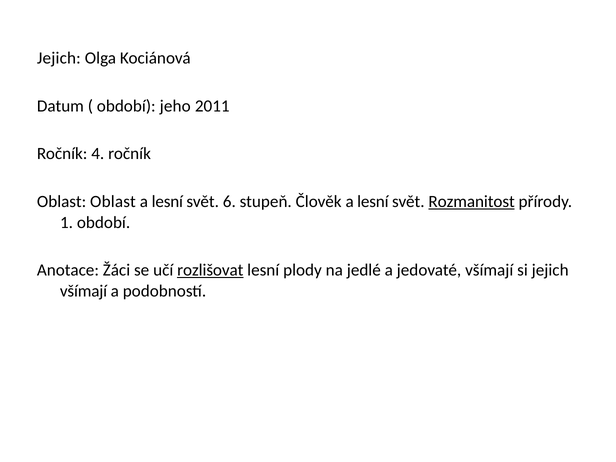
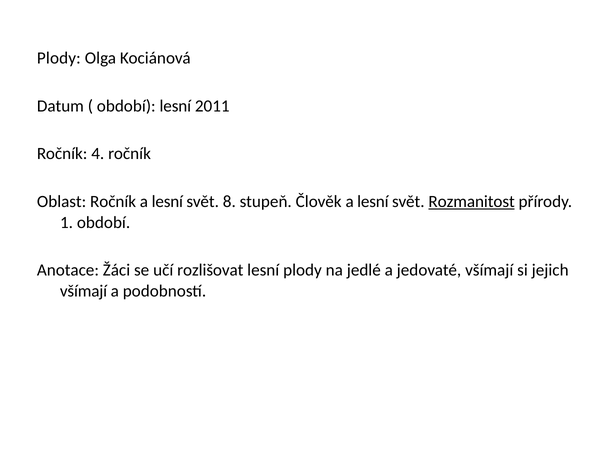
Jejich: Jejich -> Plody (59, 58)
období jeho: jeho -> lesní (175, 106)
Oblast Oblast: Oblast -> Ročník (113, 202)
6: 6 -> 8 (229, 202)
rozlišovat underline: present -> none (210, 270)
